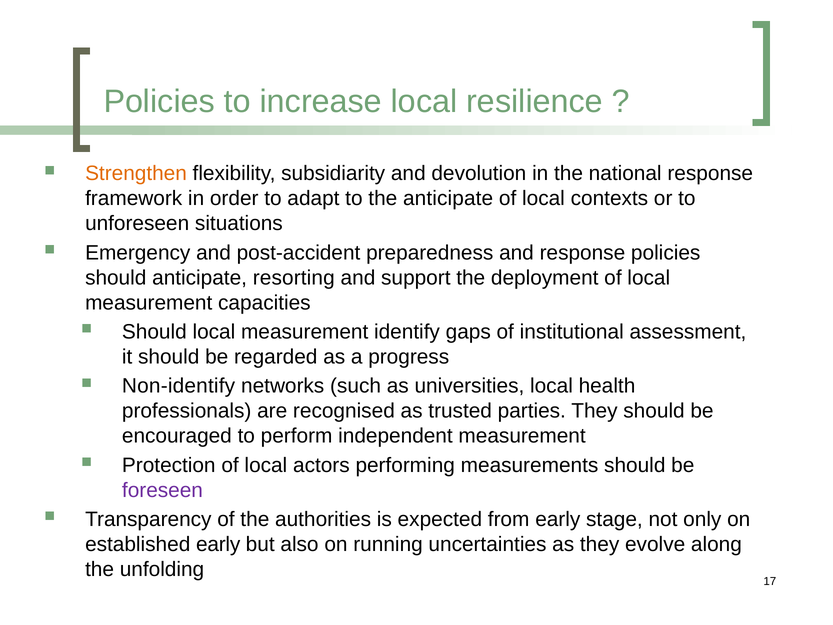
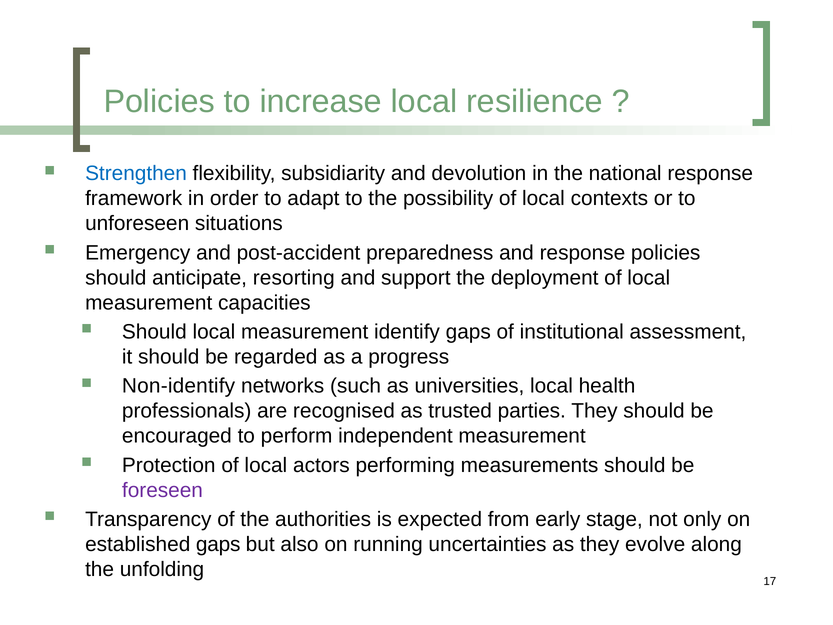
Strengthen colour: orange -> blue (136, 174)
the anticipate: anticipate -> possibility (448, 199)
established early: early -> gaps (218, 544)
